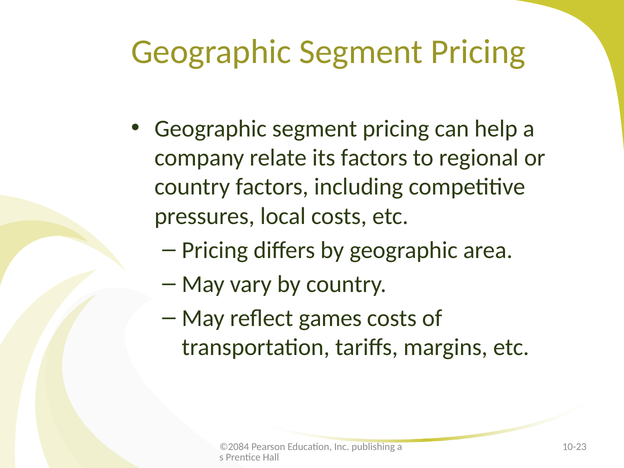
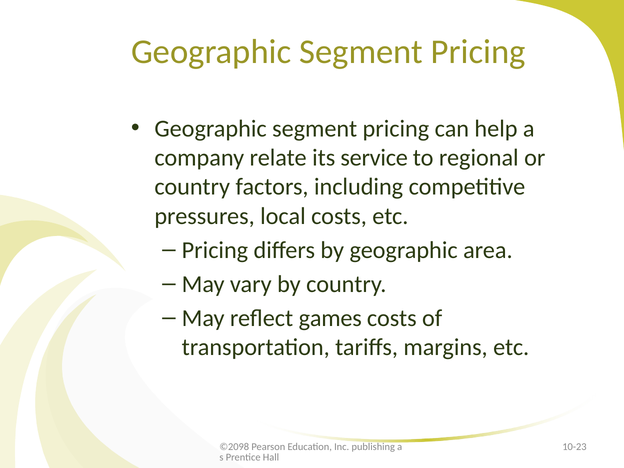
its factors: factors -> service (374, 158)
©2084: ©2084 -> ©2098 (234, 447)
